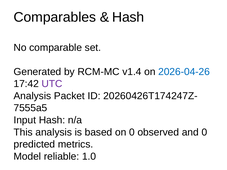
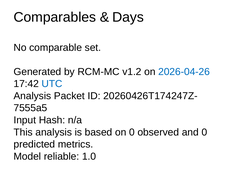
Hash: Hash -> Days (128, 17)
v1.4: v1.4 -> v1.2 (132, 72)
UTC colour: purple -> blue (52, 84)
